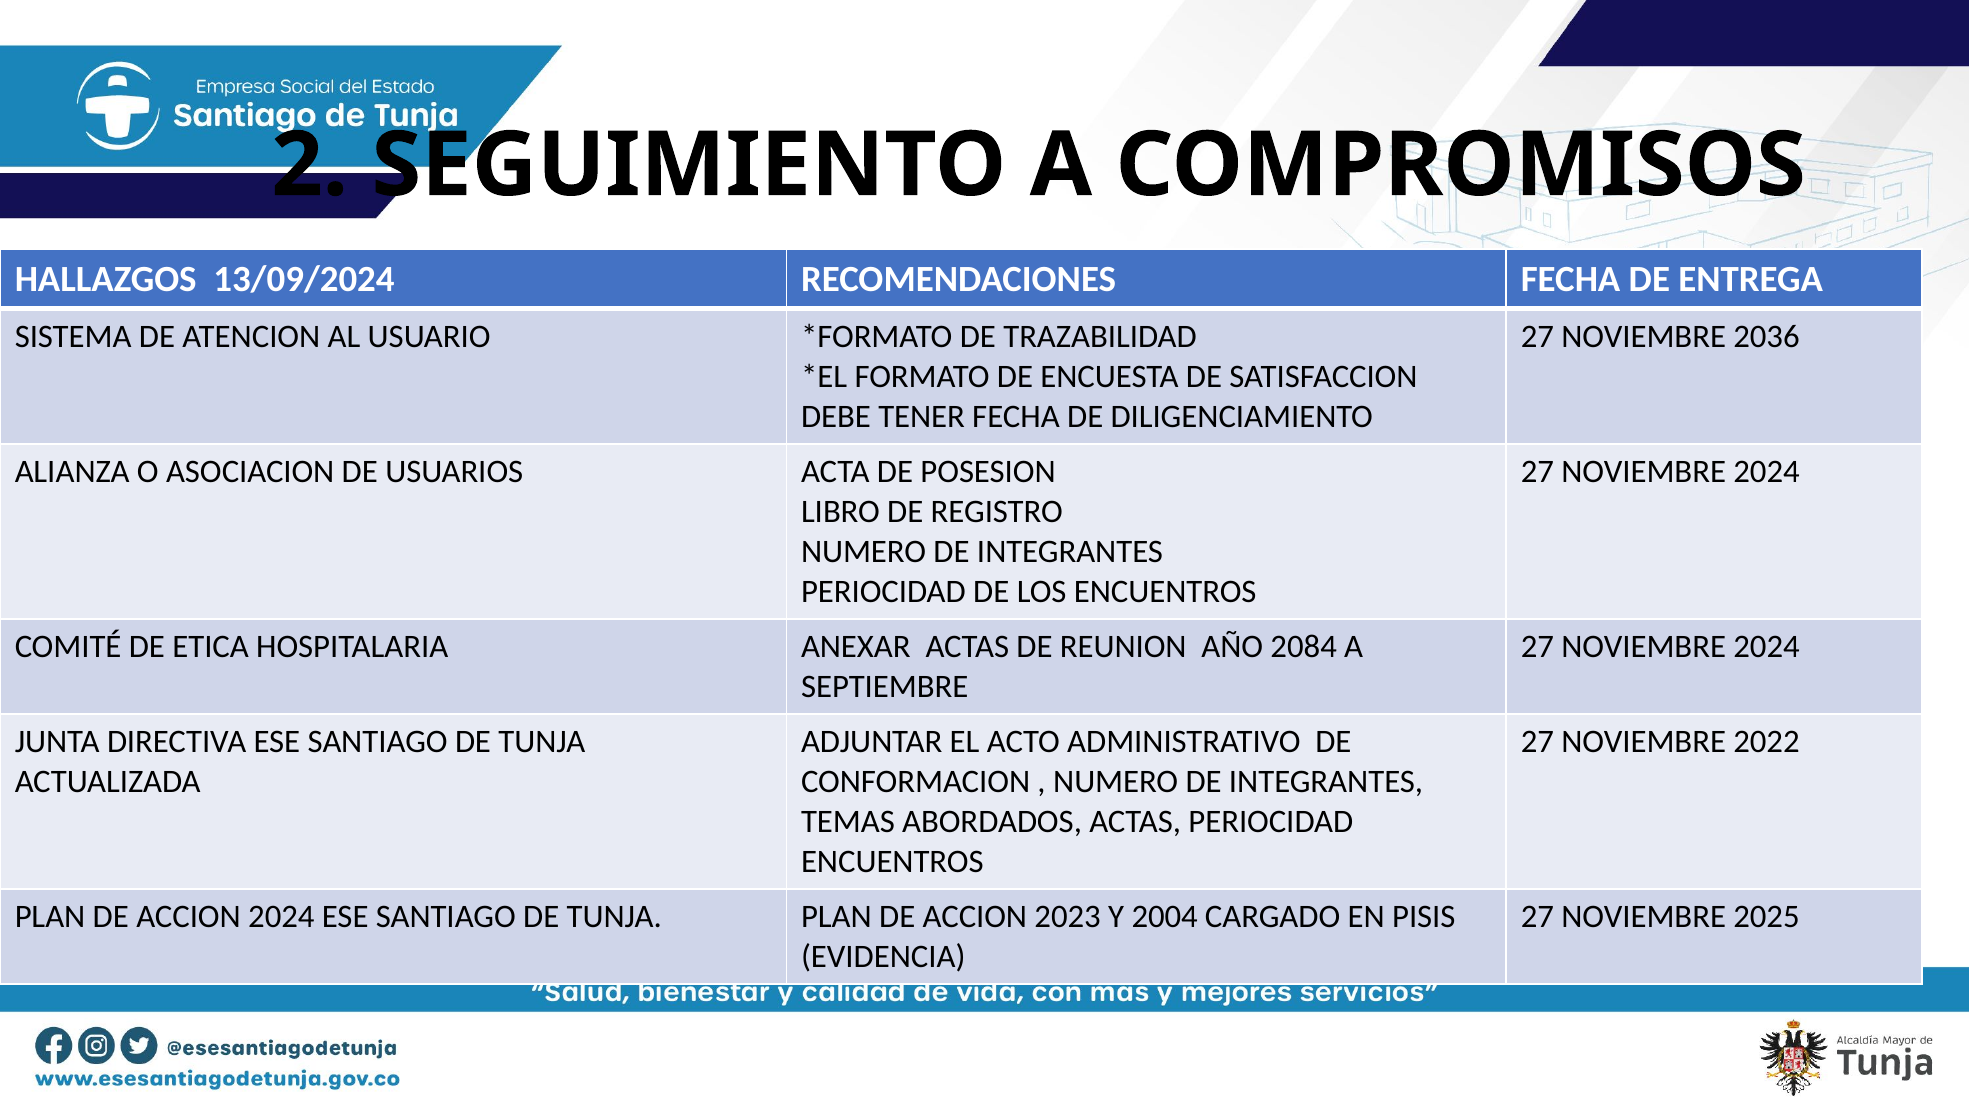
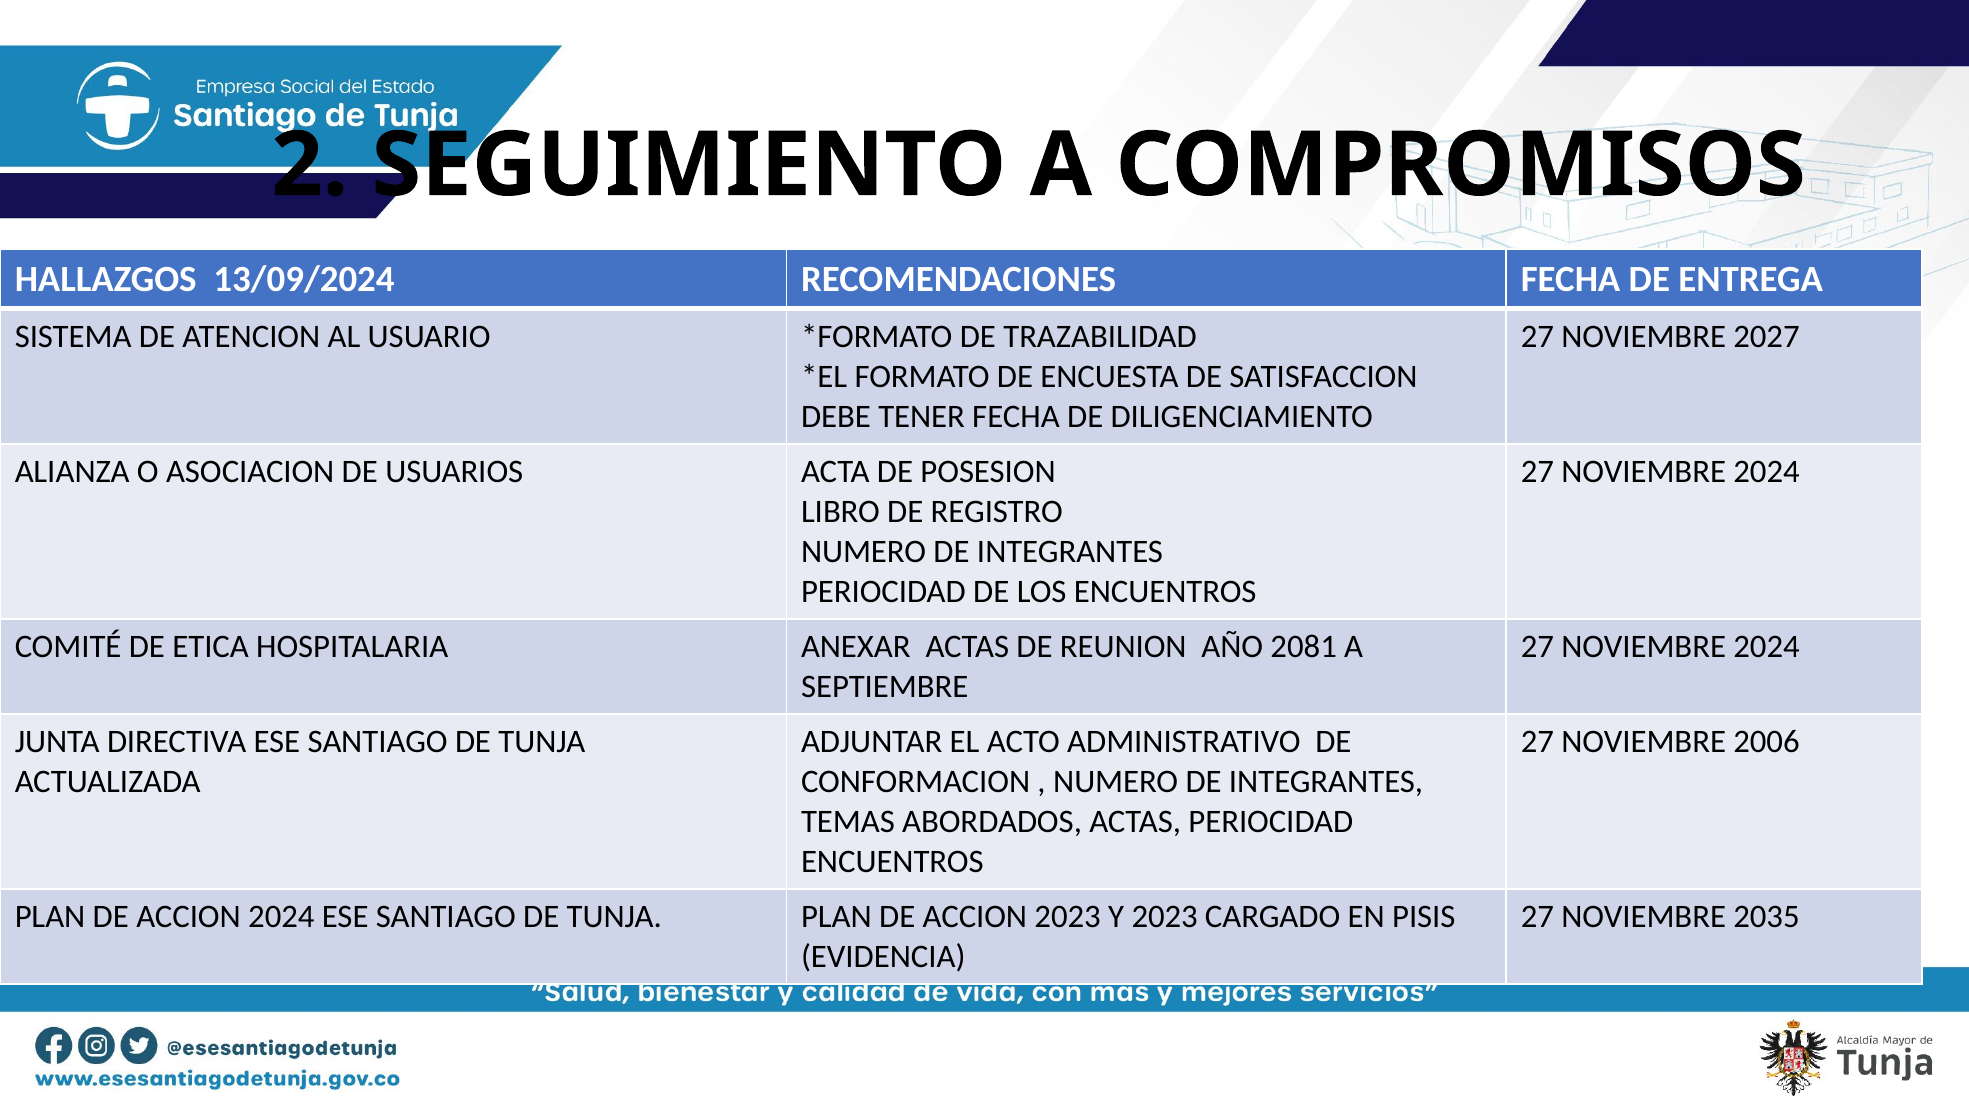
2036: 2036 -> 2027 (1767, 337)
2084: 2084 -> 2081 (1304, 647)
2022: 2022 -> 2006 (1767, 742)
Y 2004: 2004 -> 2023 (1165, 917)
2025: 2025 -> 2035 (1767, 917)
